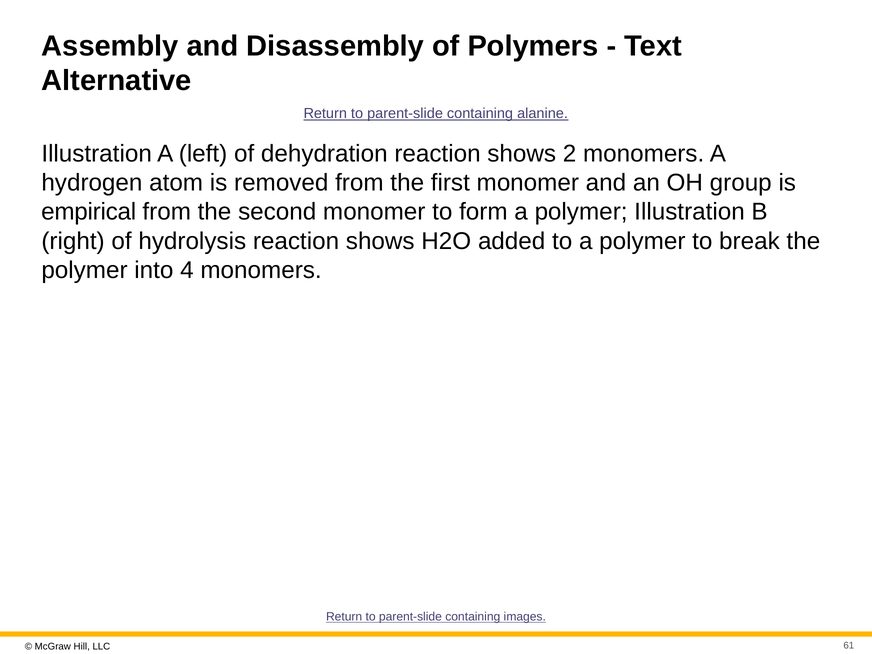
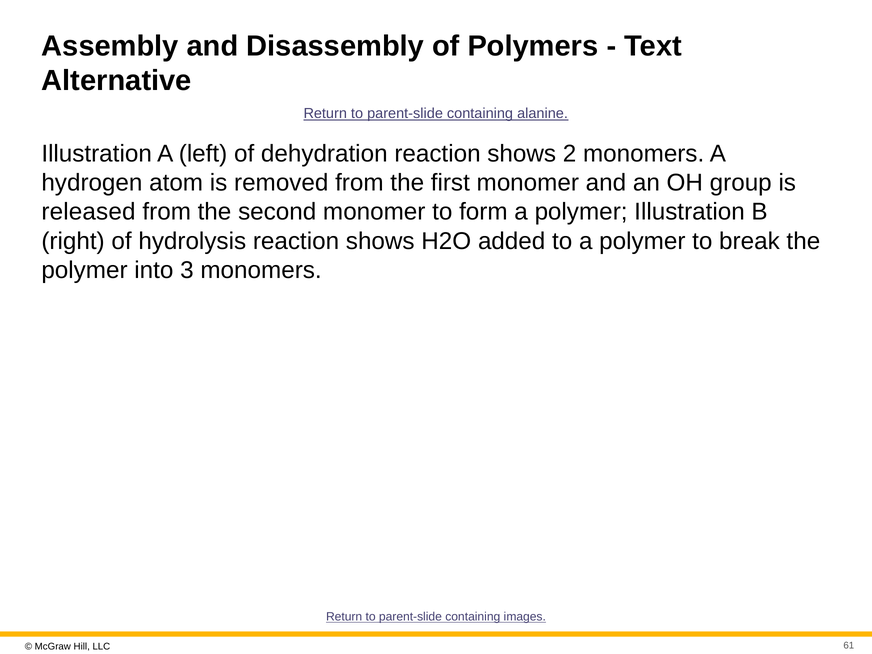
empirical: empirical -> released (88, 212)
4: 4 -> 3 (187, 270)
